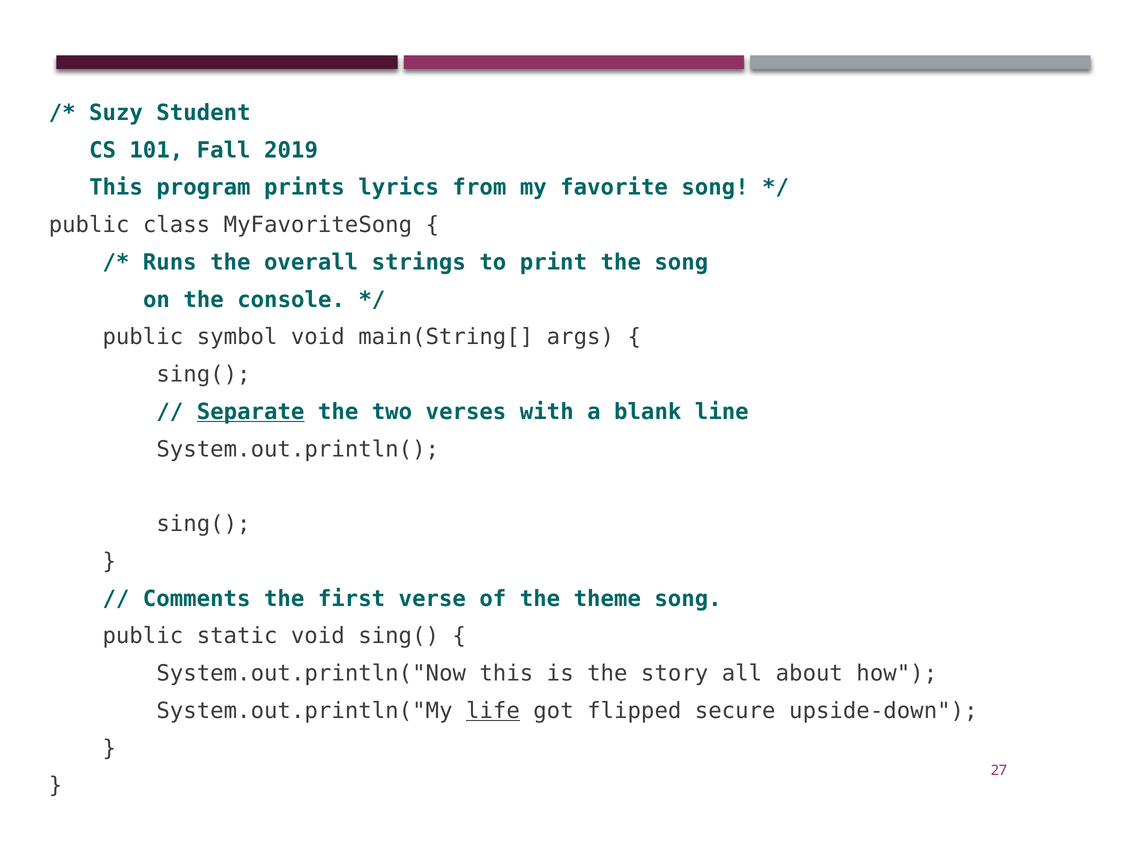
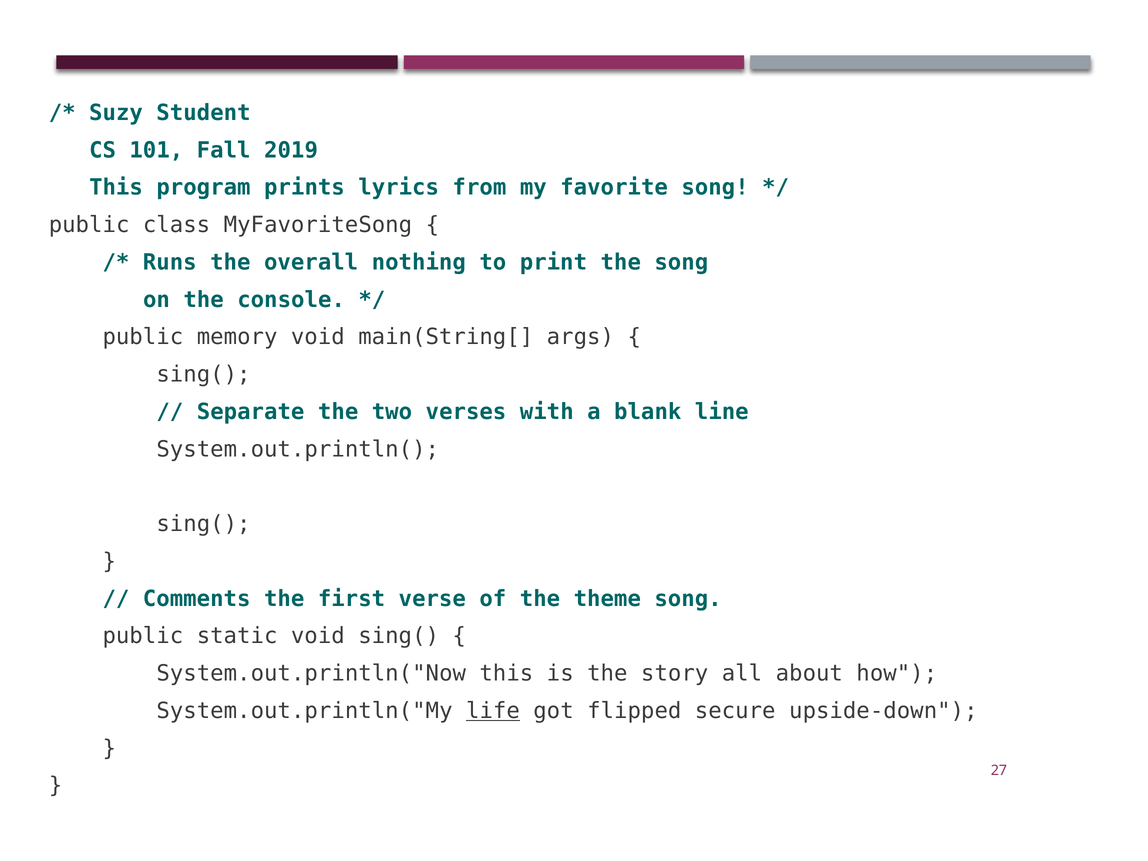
strings: strings -> nothing (419, 262)
symbol: symbol -> memory (237, 337)
Separate underline: present -> none (251, 412)
